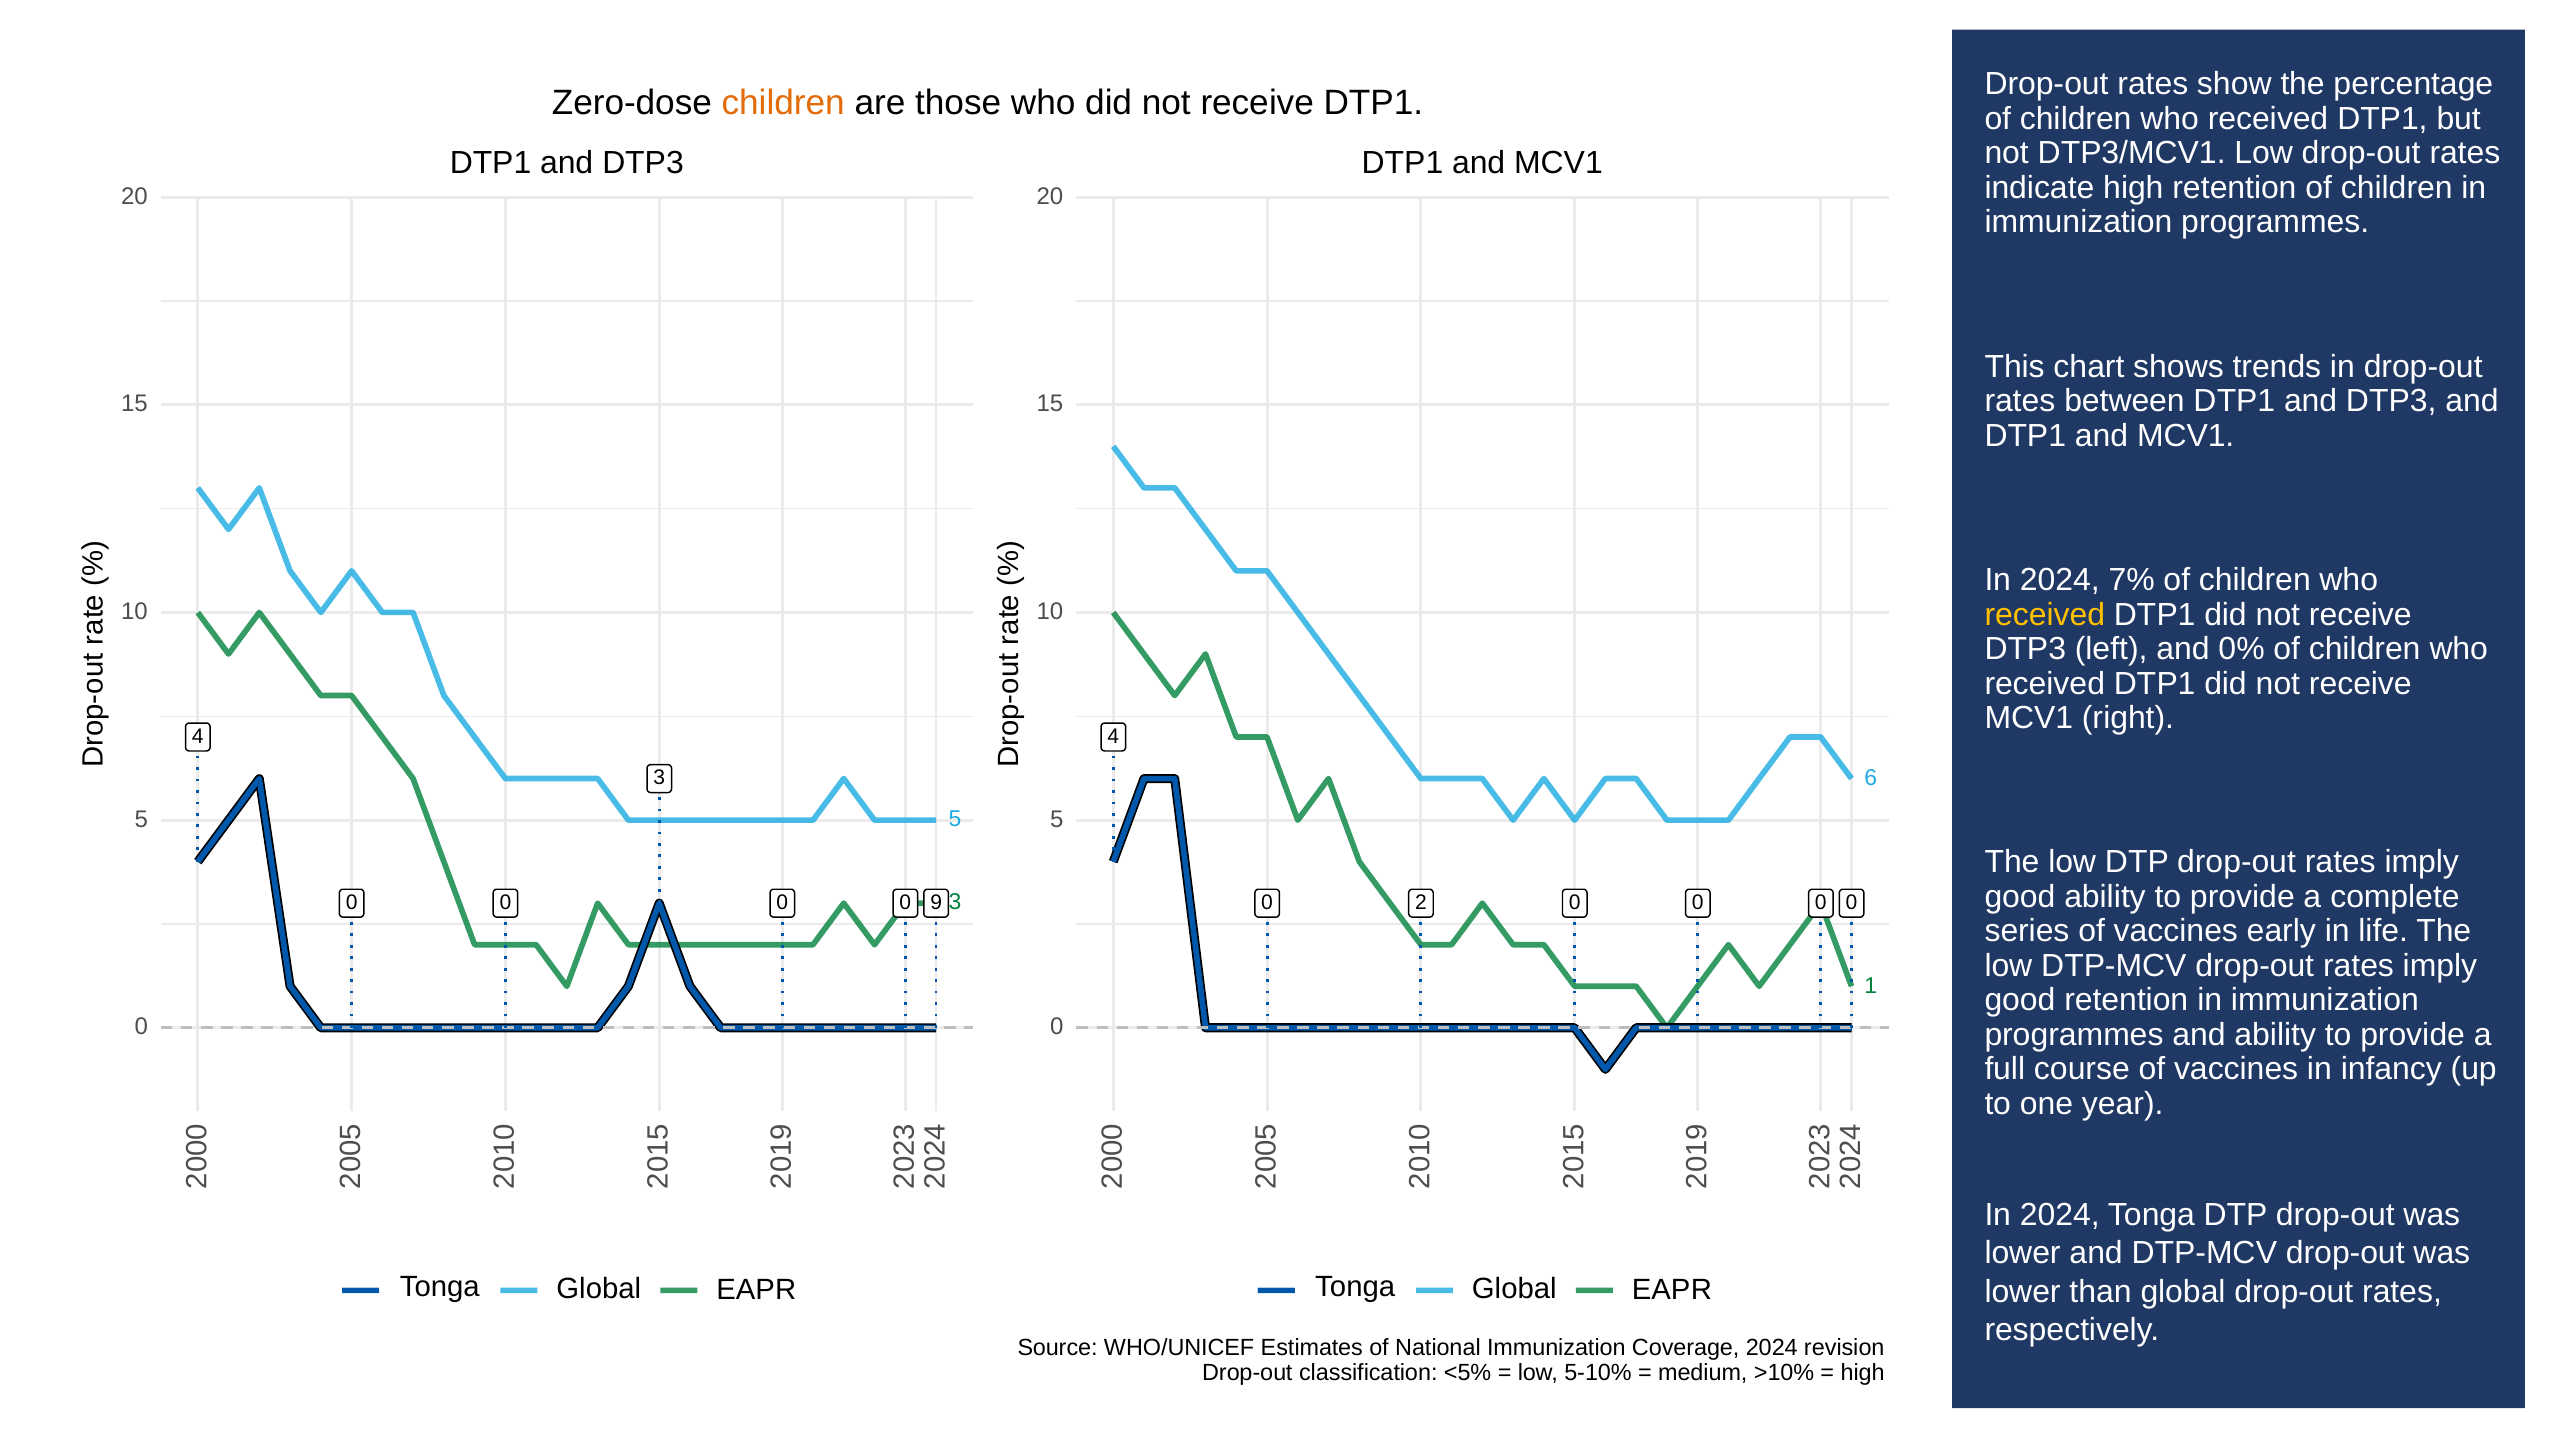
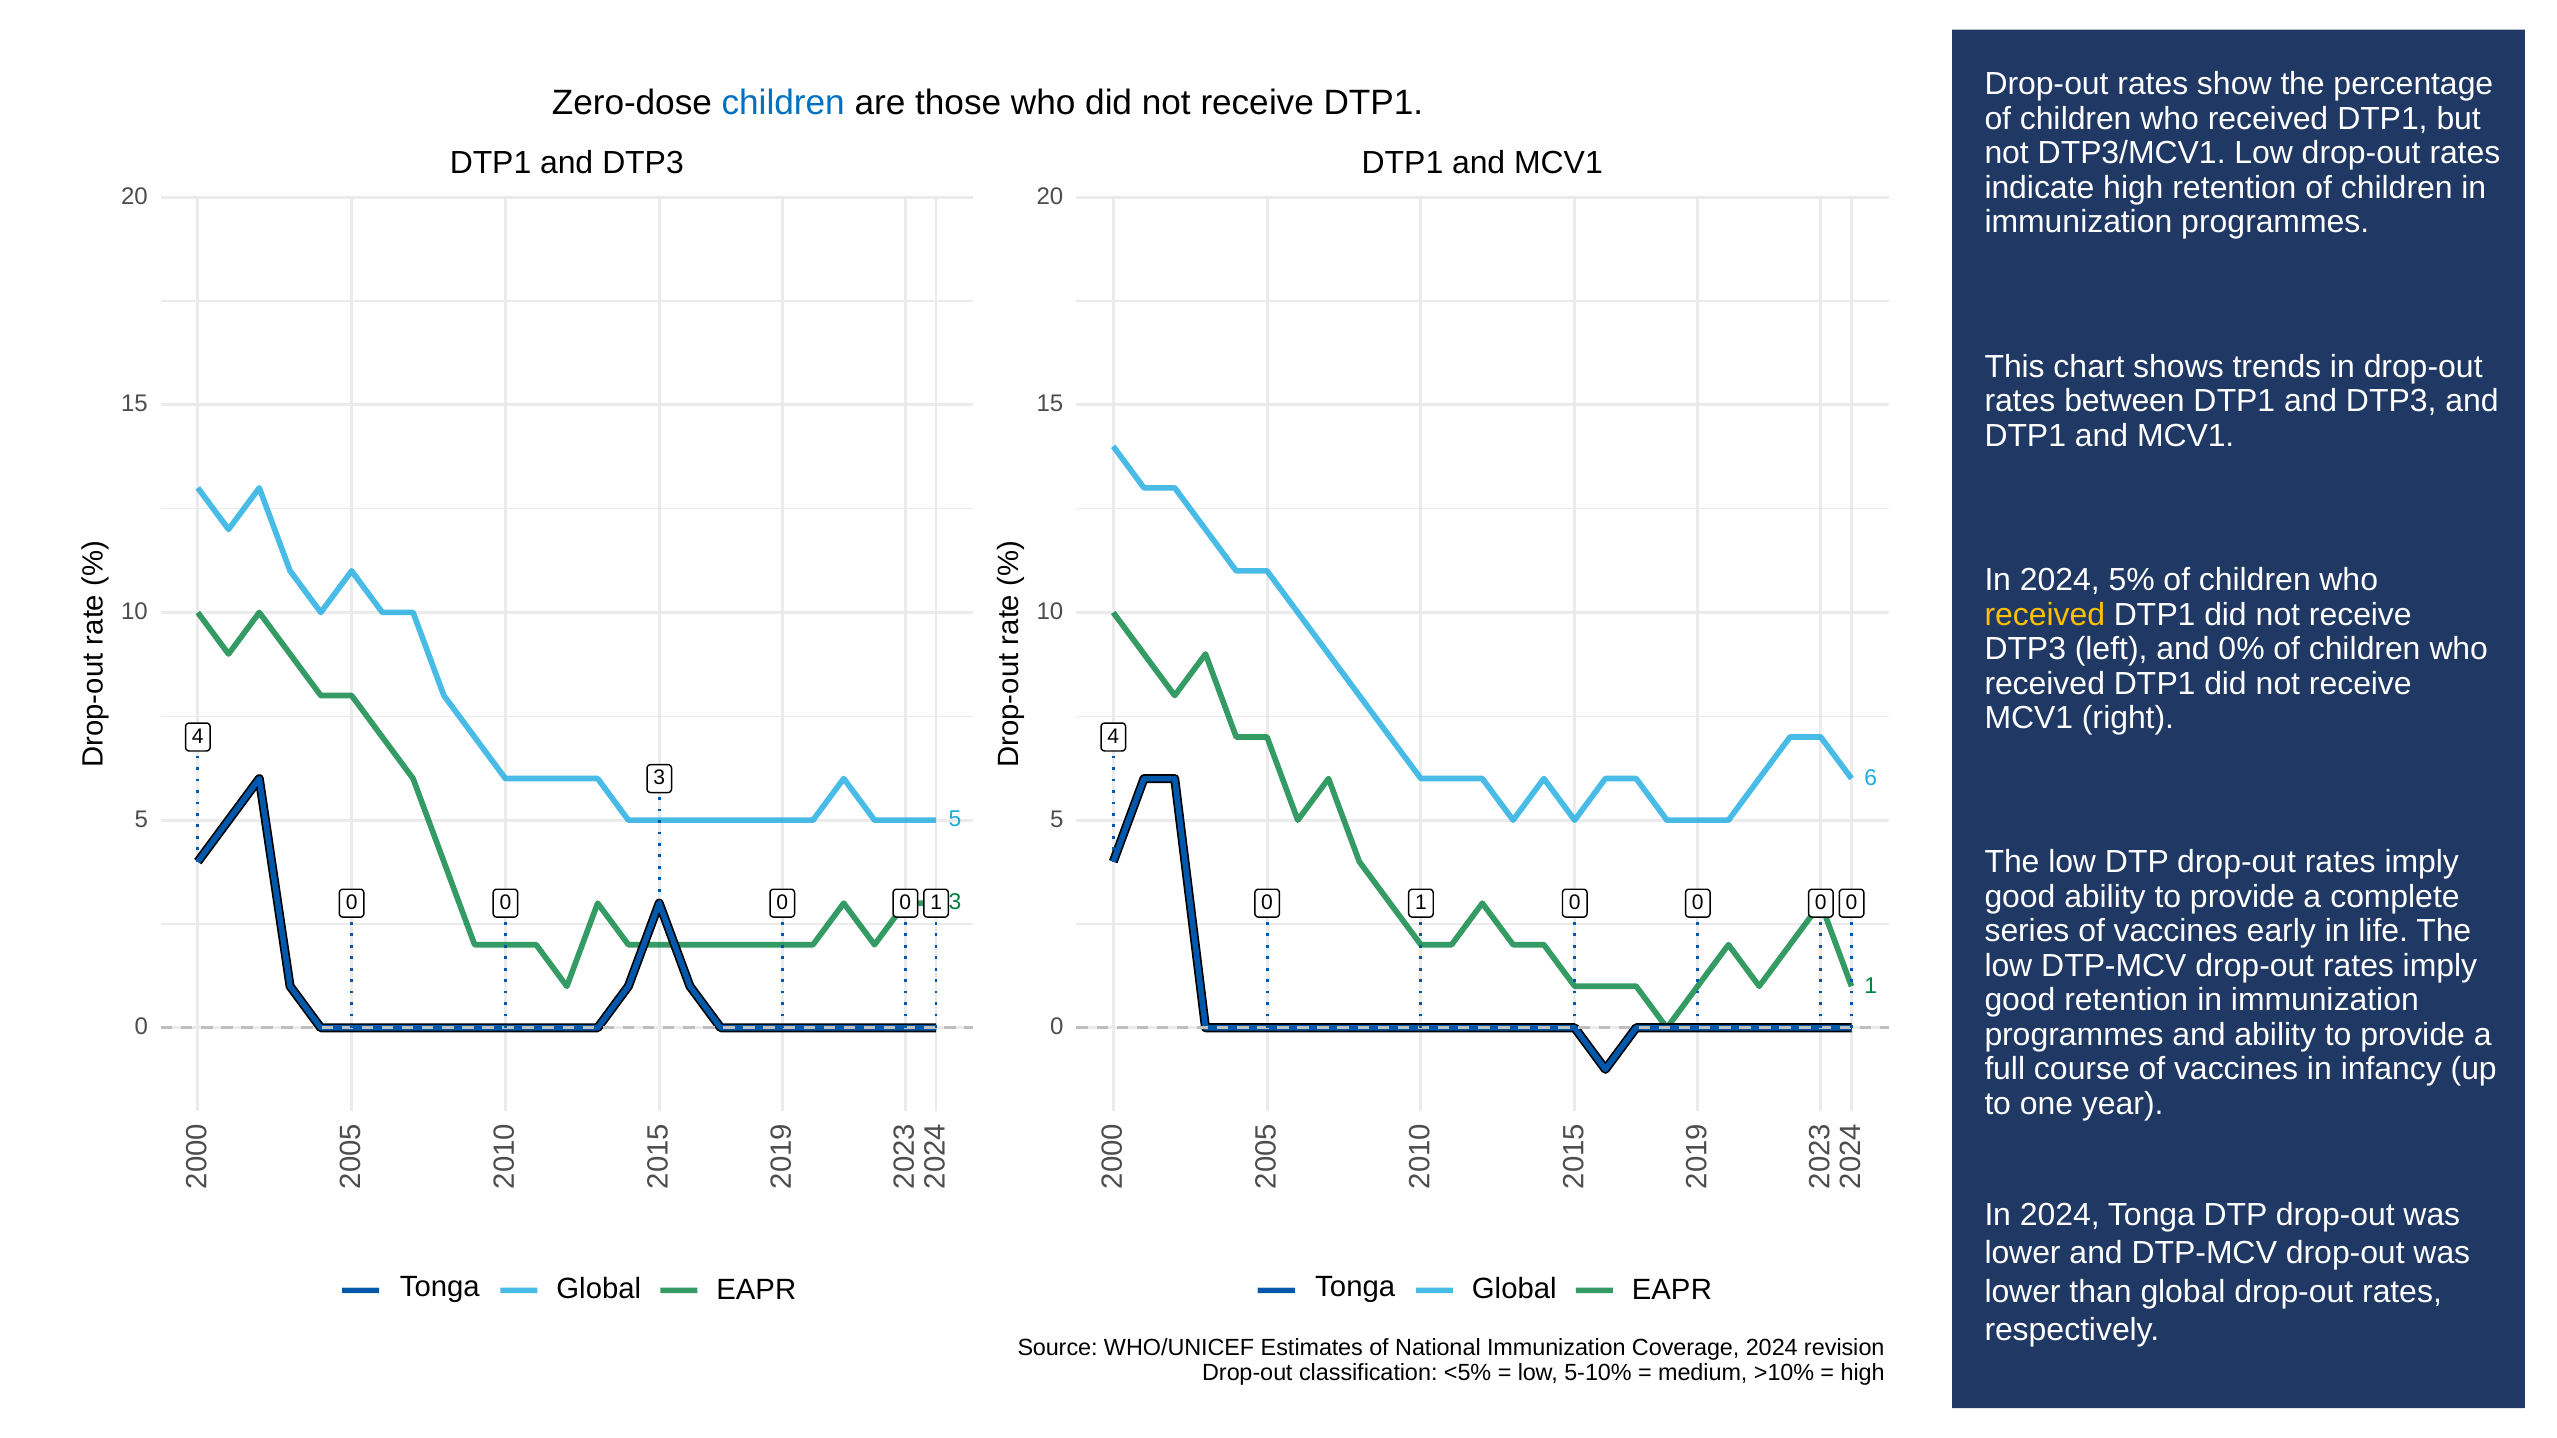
children colour: orange -> blue (783, 102)
7%: 7% -> 5% (2132, 580)
0 0 9: 9 -> 1 (936, 903)
2: 2 -> 1 (1421, 903)
